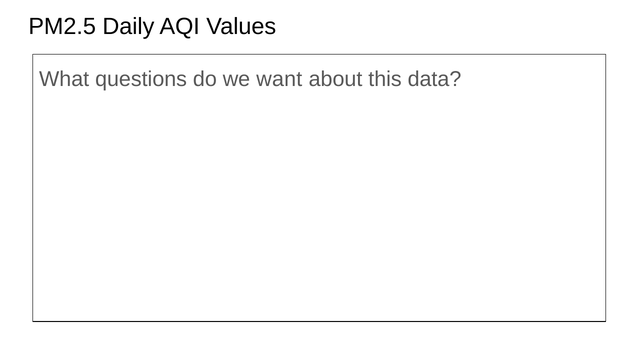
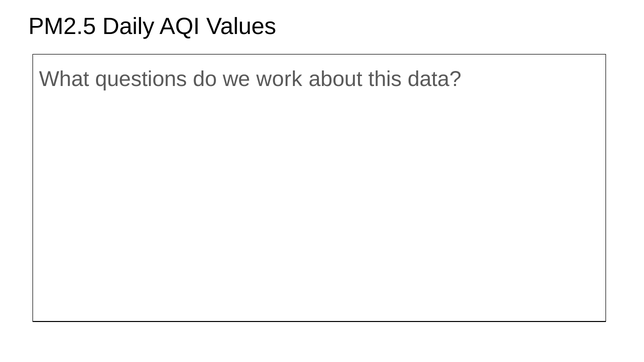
want: want -> work (279, 79)
